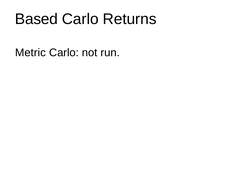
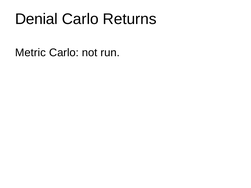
Based: Based -> Denial (36, 19)
